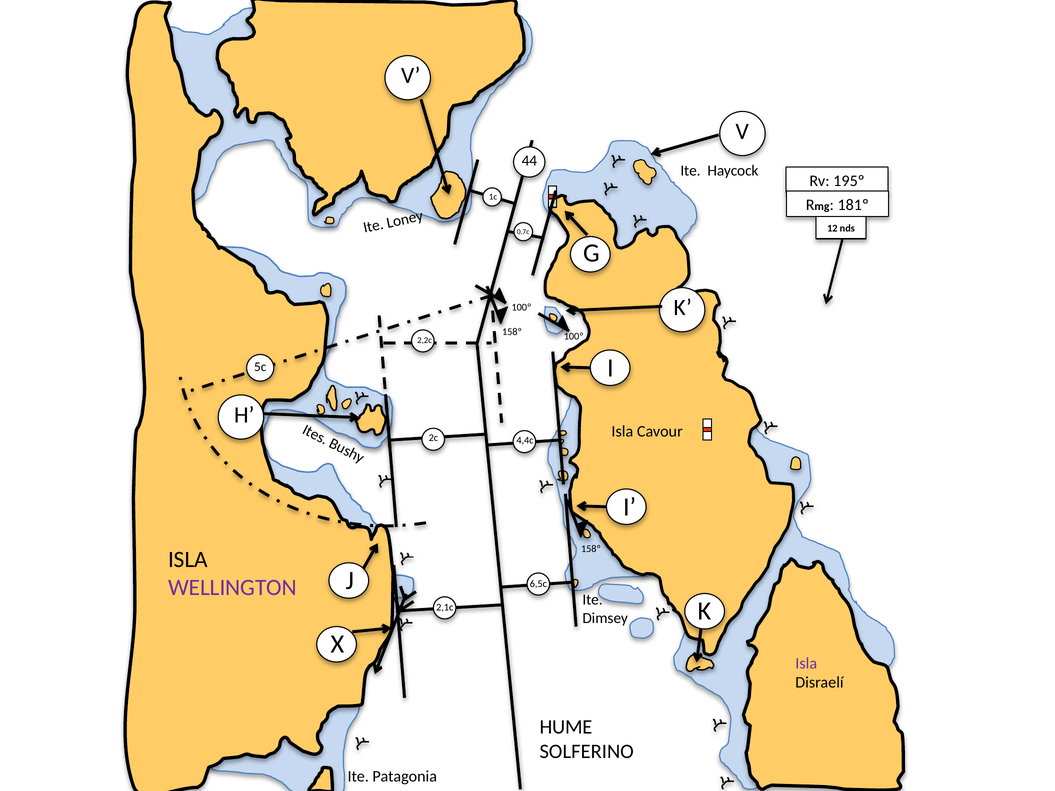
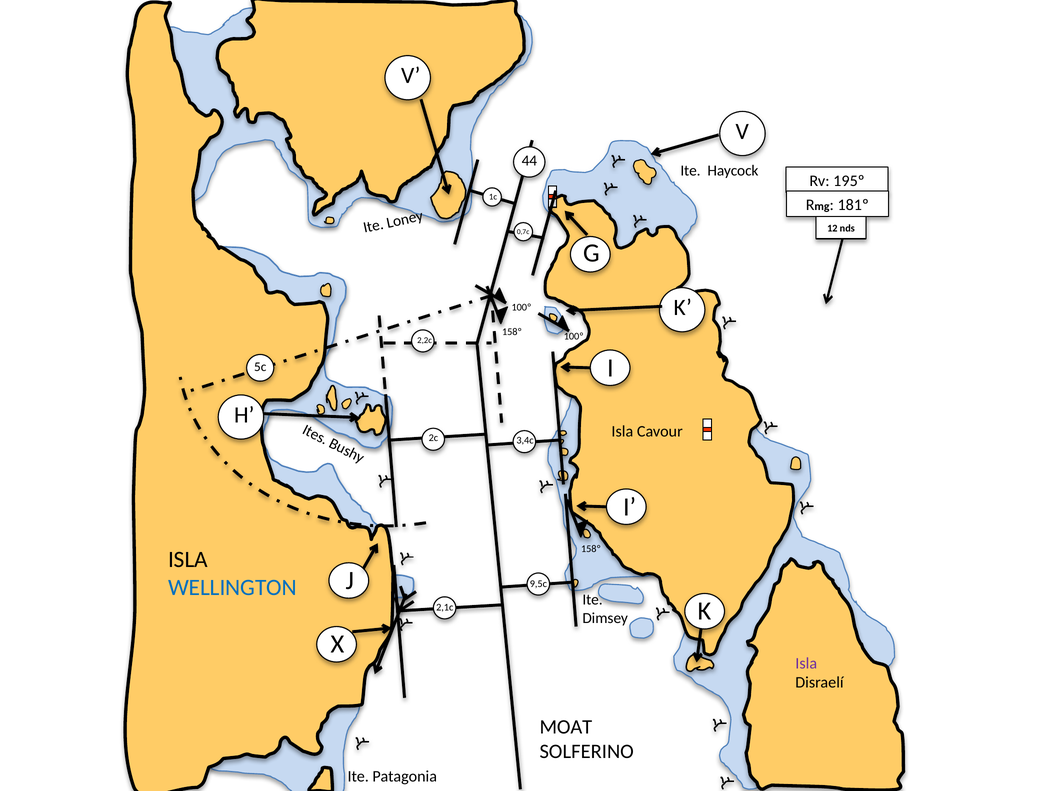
4,4c: 4,4c -> 3,4c (525, 441)
WELLINGTON colour: purple -> blue (232, 588)
6,5c: 6,5c -> 9,5c (538, 584)
HUME: HUME -> MOAT (566, 727)
